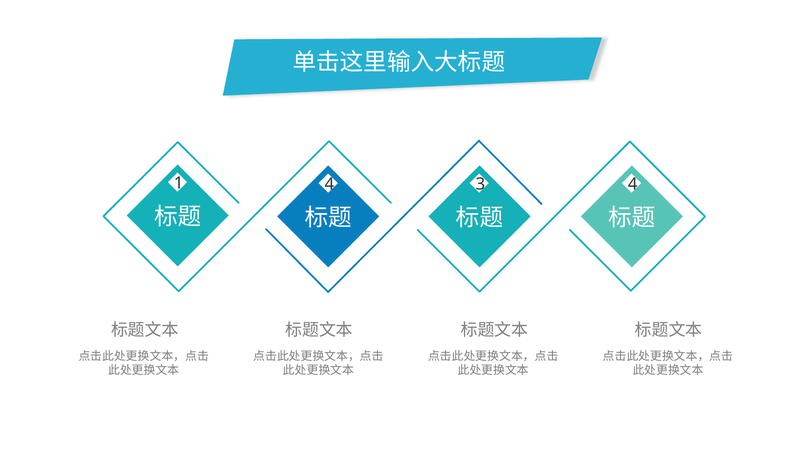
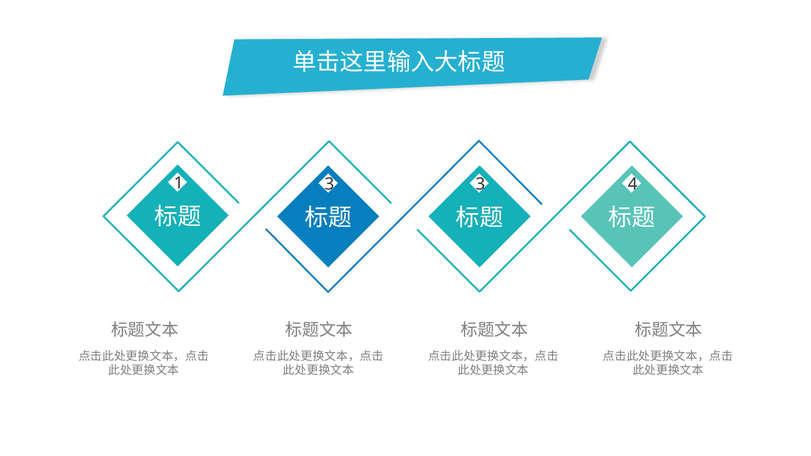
1 4: 4 -> 3 (329, 184)
